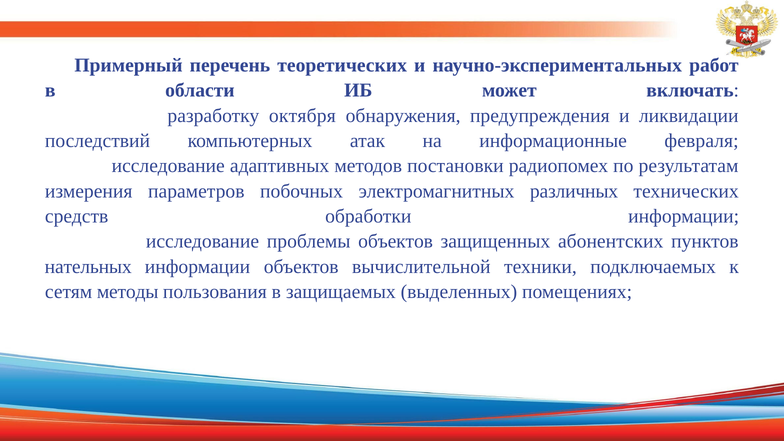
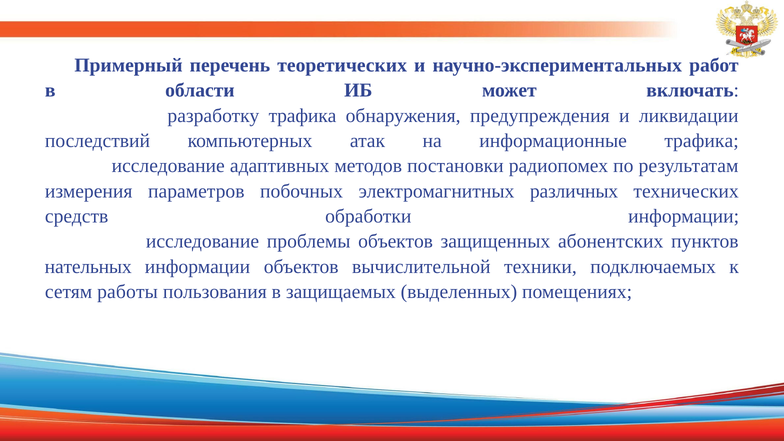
разработку октября: октября -> трафика (303, 116)
информационные февраля: февраля -> трафика (702, 141)
методы: методы -> работы (128, 292)
